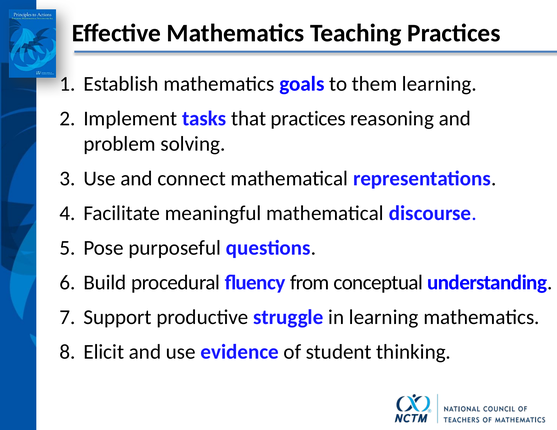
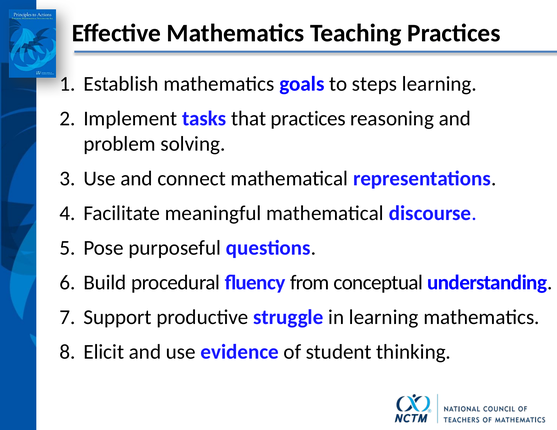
them: them -> steps (375, 84)
